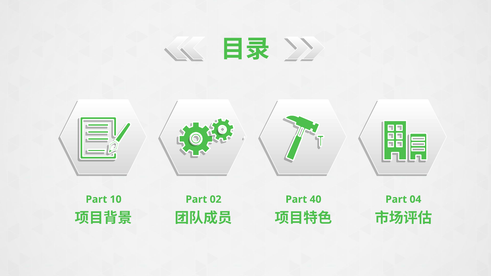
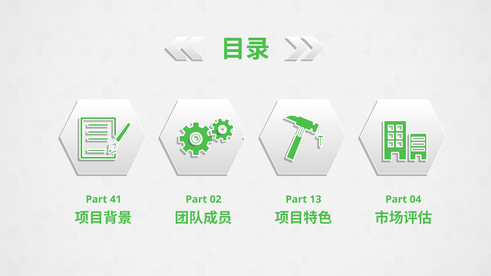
10: 10 -> 41 (116, 200)
40: 40 -> 13 (316, 200)
